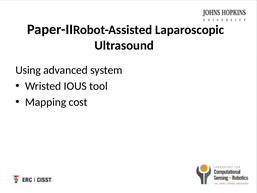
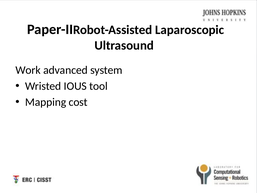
Using: Using -> Work (28, 70)
